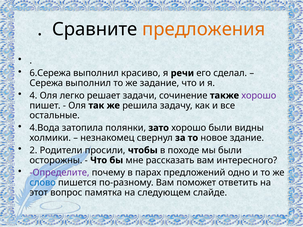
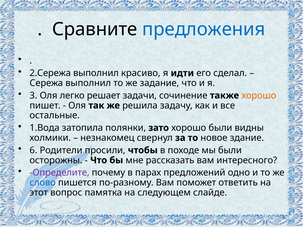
предложения colour: orange -> blue (204, 29)
6.Сережа: 6.Сережа -> 2.Сережа (50, 73)
речи: речи -> идти (182, 73)
4: 4 -> 3 (33, 96)
хорошо colour: purple -> orange (259, 96)
4.Вода: 4.Вода -> 1.Вода (45, 128)
2: 2 -> 6 (33, 150)
